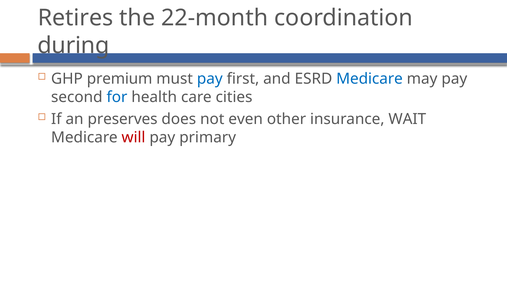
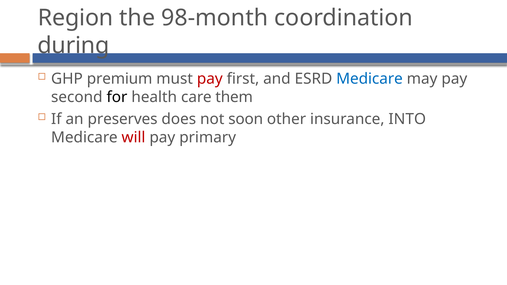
Retires: Retires -> Region (76, 18)
22-month: 22-month -> 98-month (215, 18)
pay colour: blue -> red (210, 79)
for colour: blue -> black (117, 97)
cities: cities -> them (234, 97)
even: even -> soon (246, 119)
WAIT: WAIT -> INTO (407, 119)
